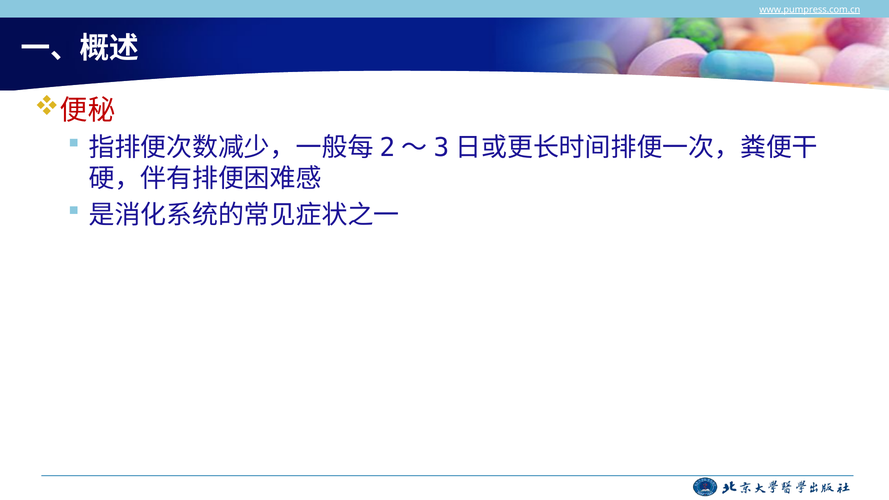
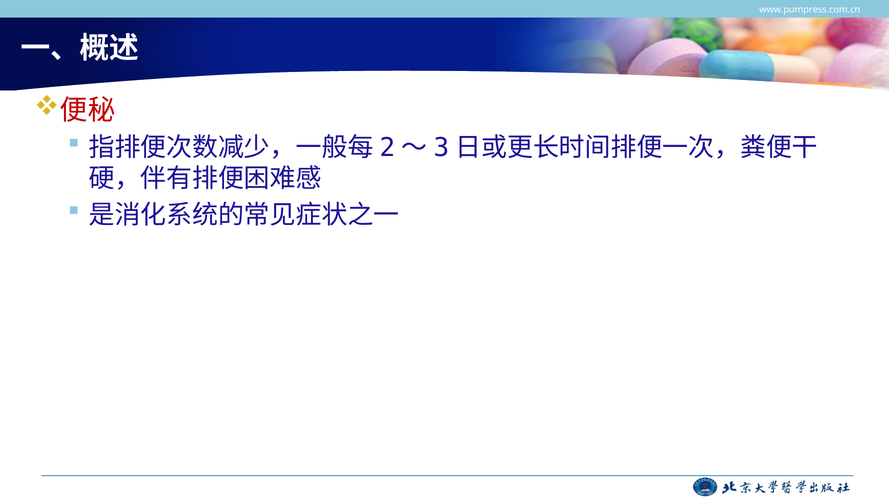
www.pumpress.com.cn underline: present -> none (810, 10)
